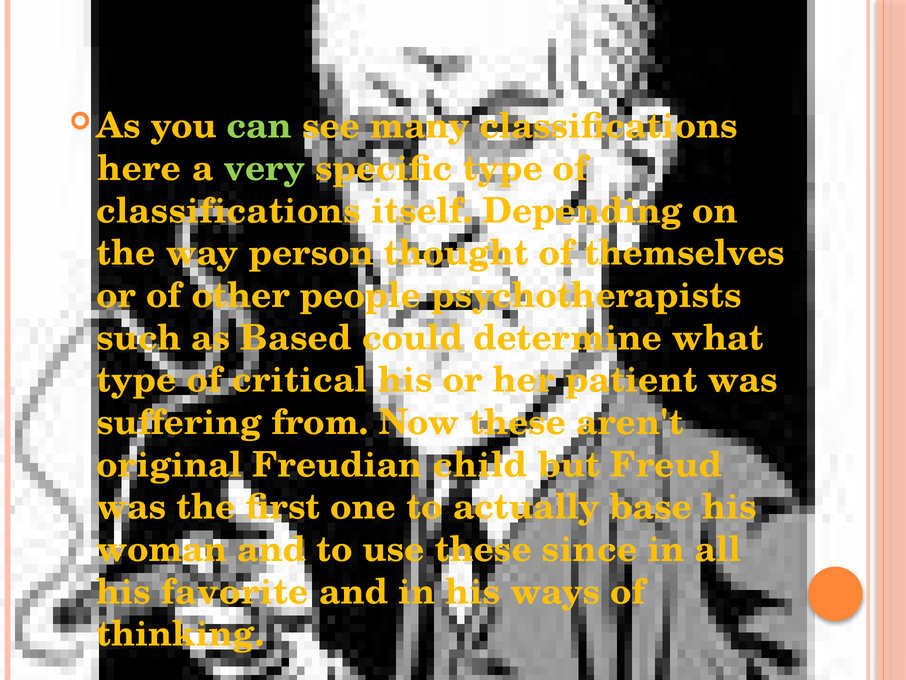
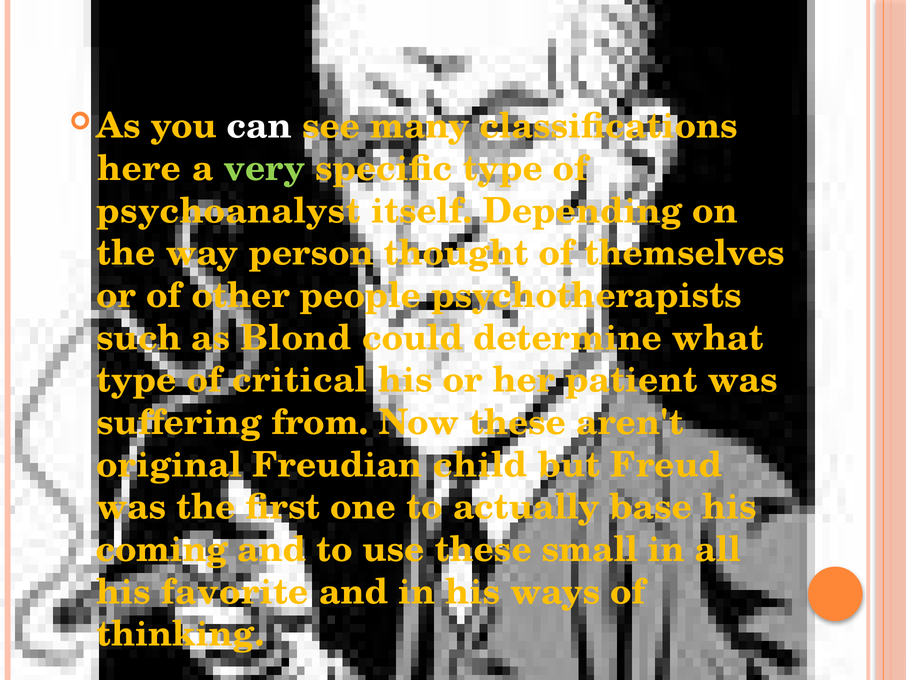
can colour: light green -> white (259, 126)
classifications: classifications -> psychoanalyst (229, 211)
Based: Based -> Blond (296, 338)
woman: woman -> coming (162, 549)
since: since -> small (590, 549)
